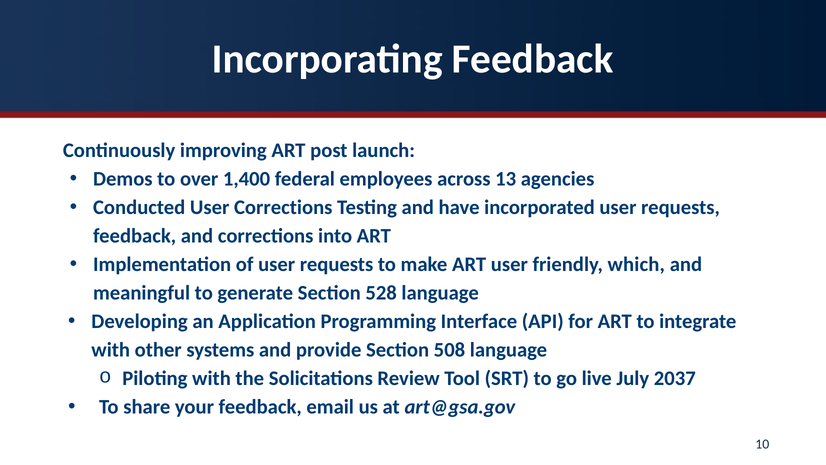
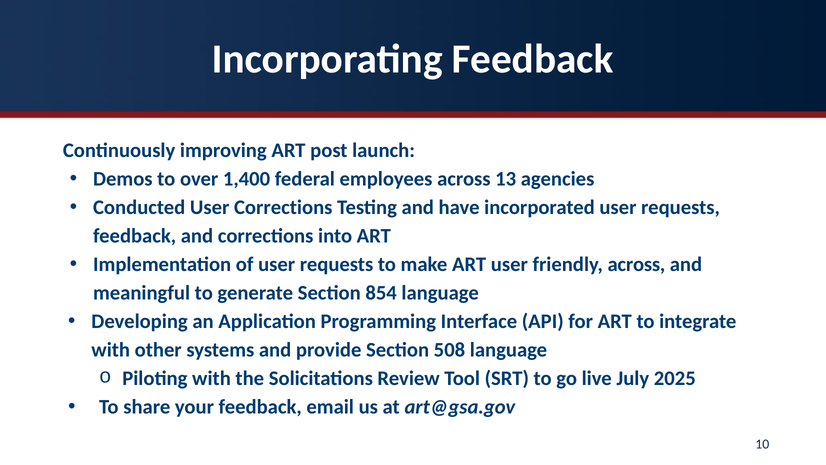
friendly which: which -> across (636, 264)
528: 528 -> 854 (381, 293)
2037: 2037 -> 2025 (675, 378)
